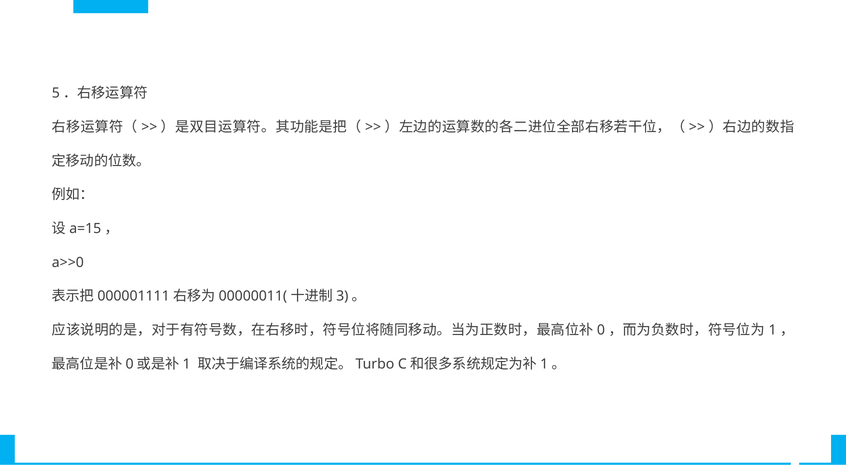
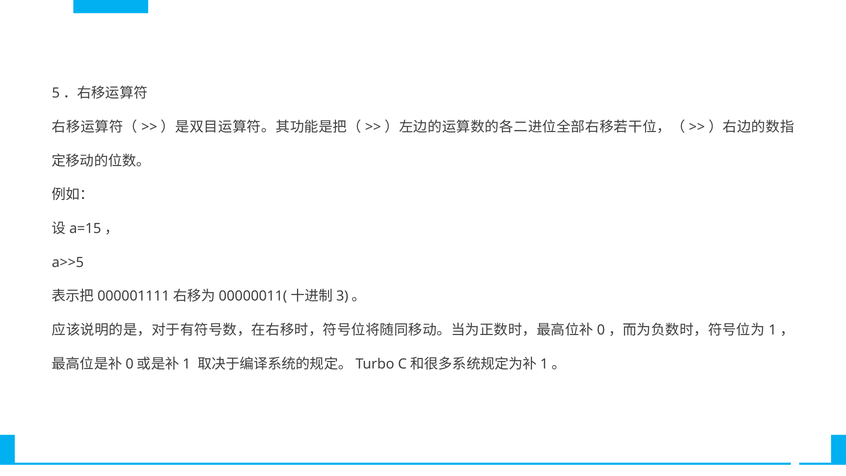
a>>0: a>>0 -> a>>5 (68, 262)
